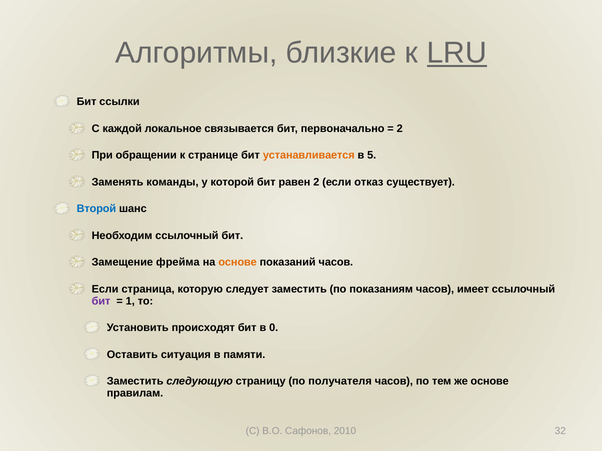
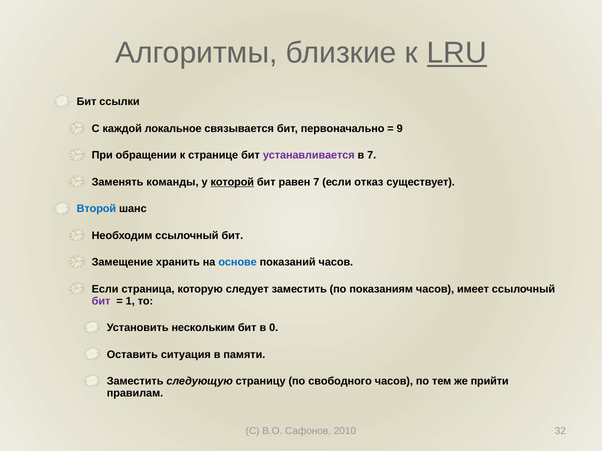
2: 2 -> 9 (400, 129)
устанавливается colour: orange -> purple (309, 155)
в 5: 5 -> 7 (372, 155)
которой underline: none -> present (232, 182)
равен 2: 2 -> 7 (316, 182)
фрейма: фрейма -> хранить (178, 263)
основе colour: orange -> blue (238, 263)
происходят: происходят -> нескольким (203, 328)
получателя: получателя -> свободного (340, 382)
же основе: основе -> прийти (490, 382)
